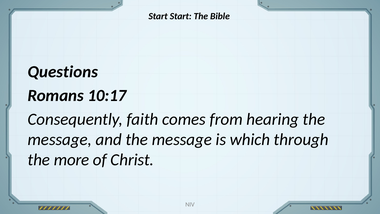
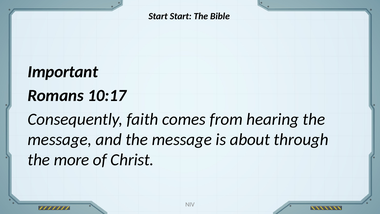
Questions: Questions -> Important (63, 72)
which: which -> about (250, 139)
